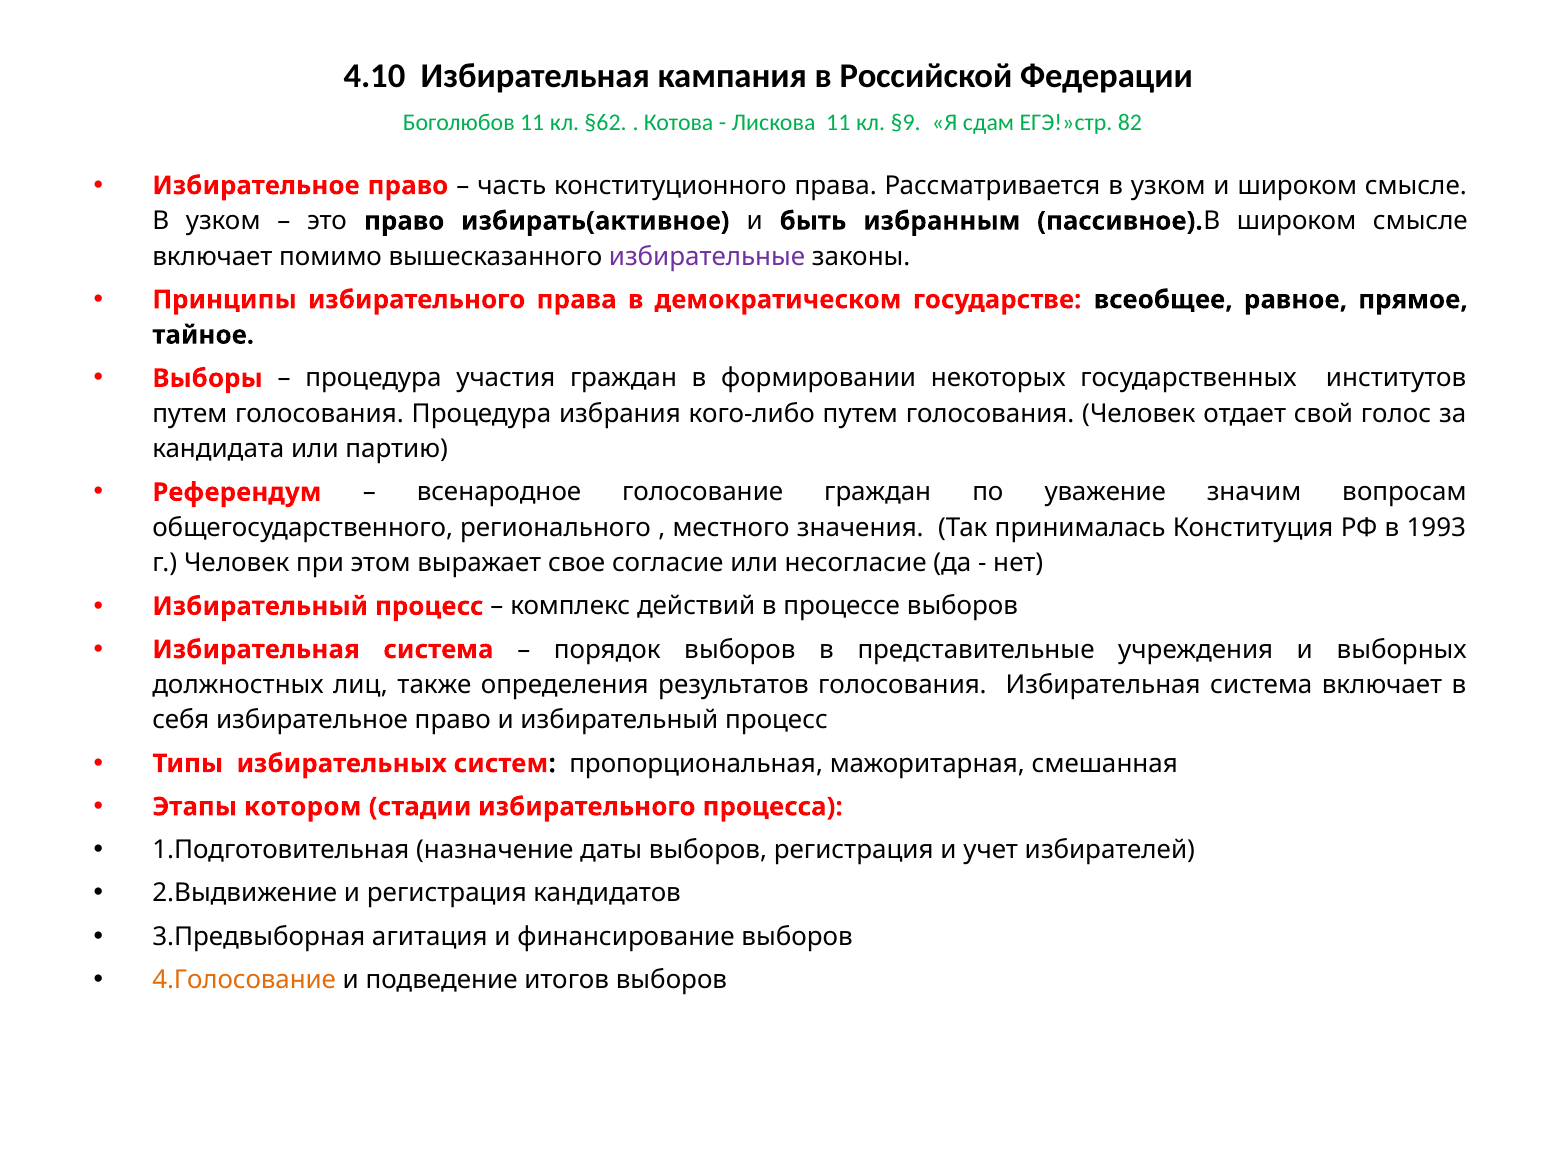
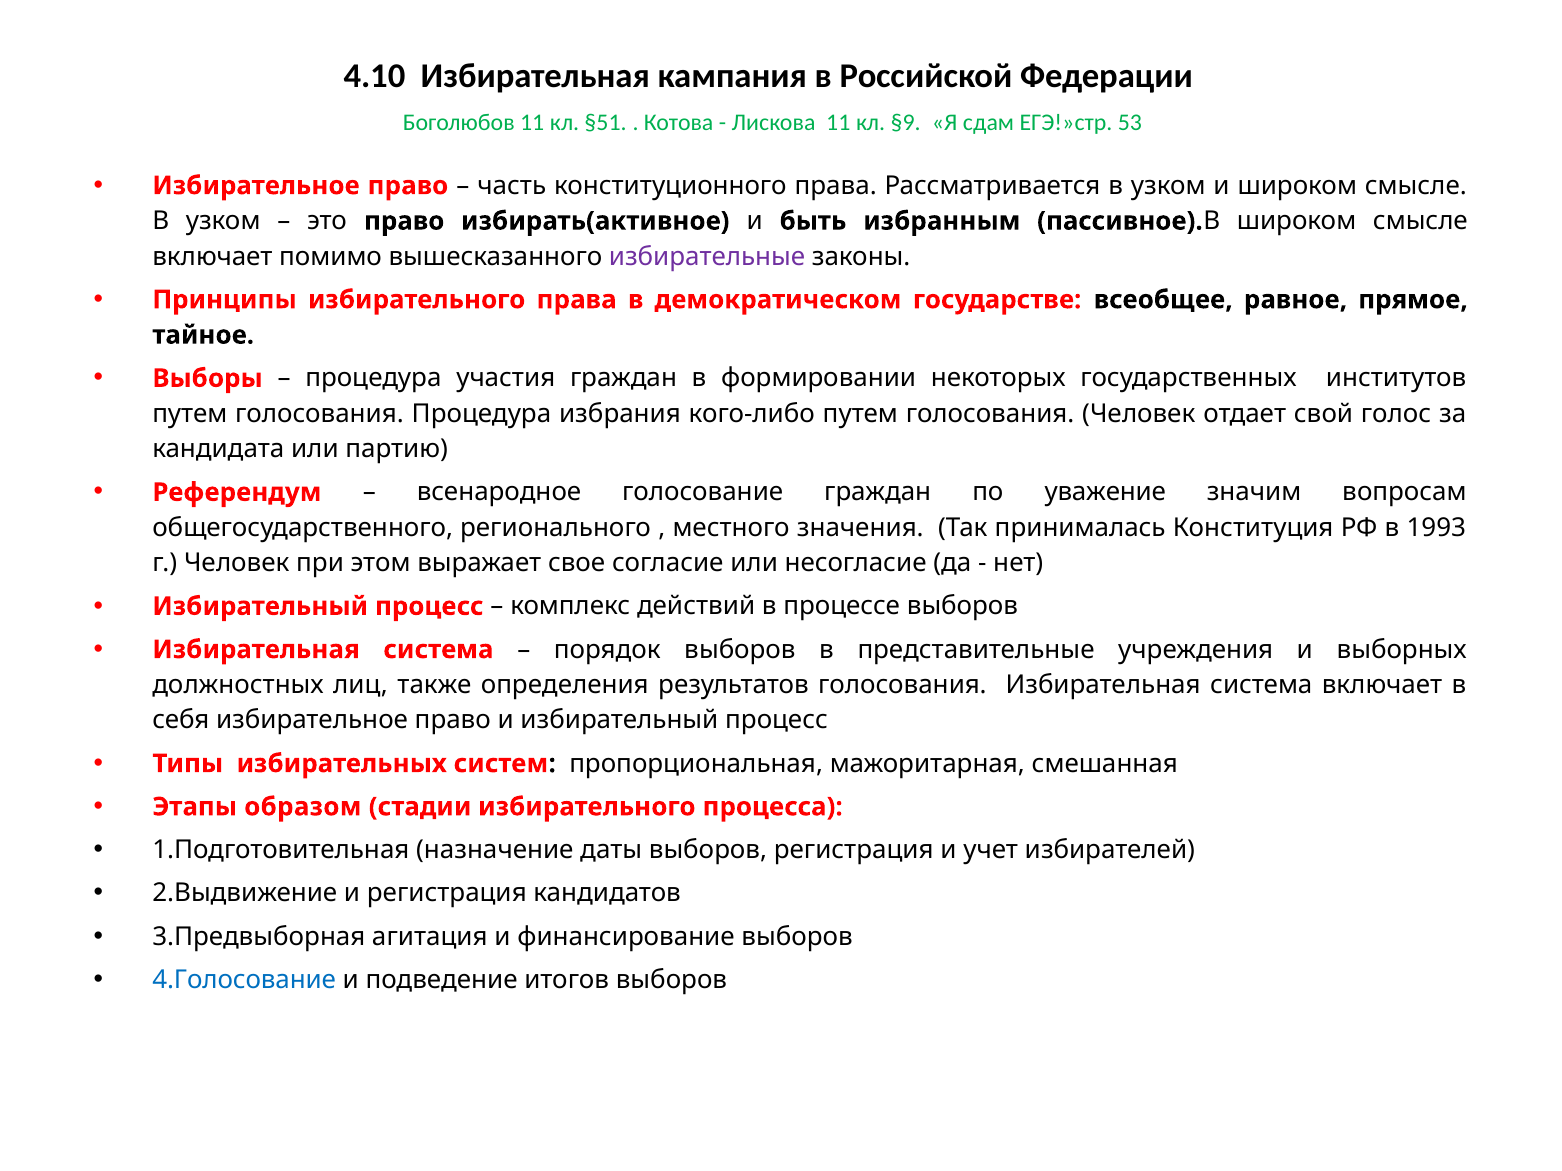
§62: §62 -> §51 (606, 122)
82: 82 -> 53 (1130, 122)
котором: котором -> образом (303, 807)
4.Голосование colour: orange -> blue (244, 980)
